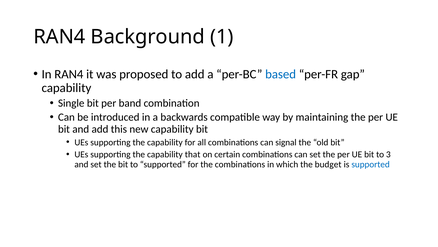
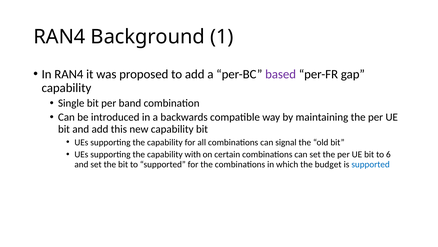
based colour: blue -> purple (281, 74)
that: that -> with (193, 154)
3: 3 -> 6 (388, 154)
